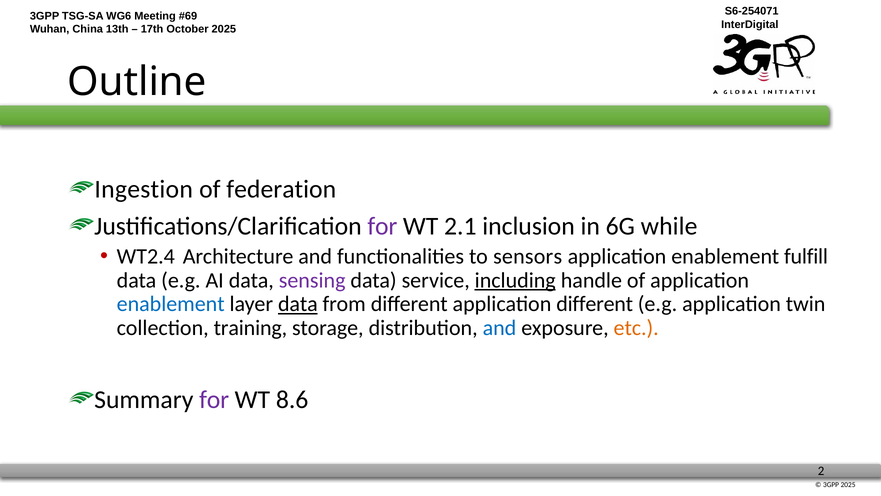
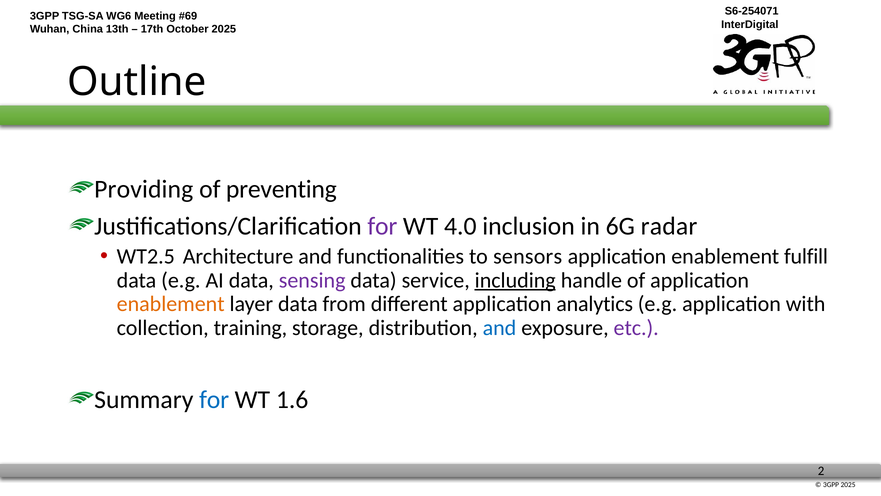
Ingestion: Ingestion -> Providing (144, 189)
federation: federation -> preventing (281, 189)
2.1: 2.1 -> 4.0 (460, 226)
while: while -> radar (669, 226)
WT2.4: WT2.4 -> WT2.5 (146, 256)
enablement colour: blue -> orange (171, 304)
data underline: present -> none (298, 304)
application different: different -> analytics (595, 304)
twin: twin -> with (806, 304)
etc colour: orange -> purple (636, 328)
for colour: purple -> blue (214, 399)
8.6: 8.6 -> 1.6 (292, 399)
